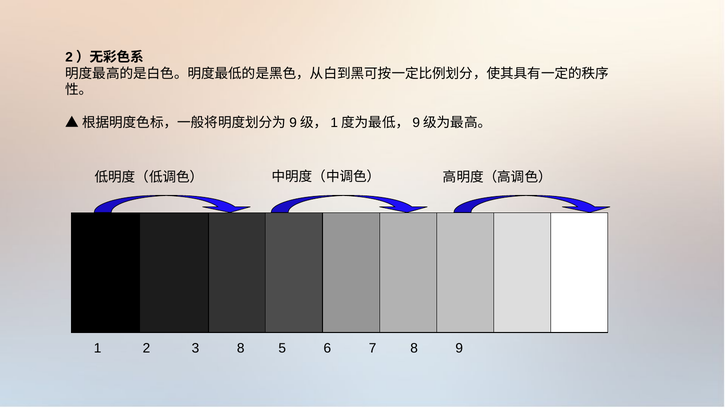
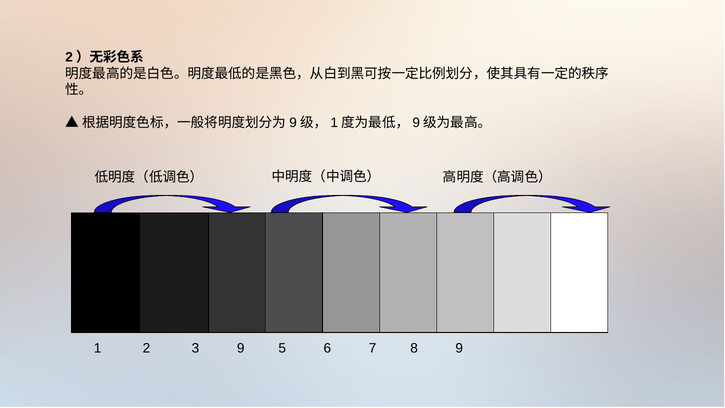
3 8: 8 -> 9 (241, 348)
